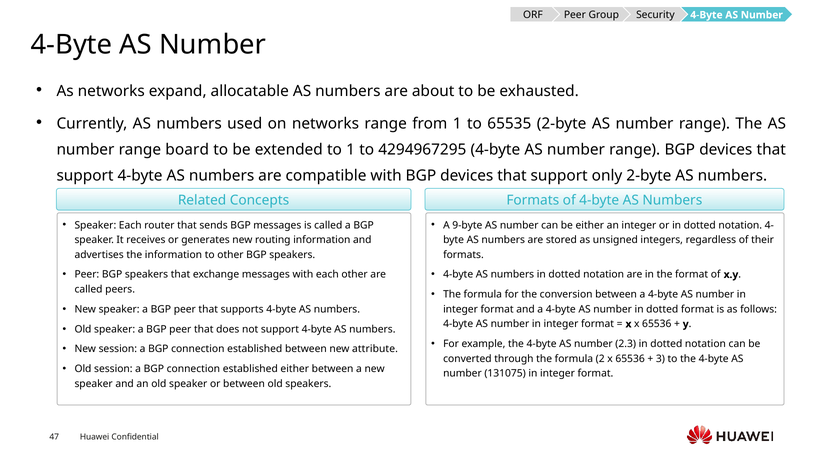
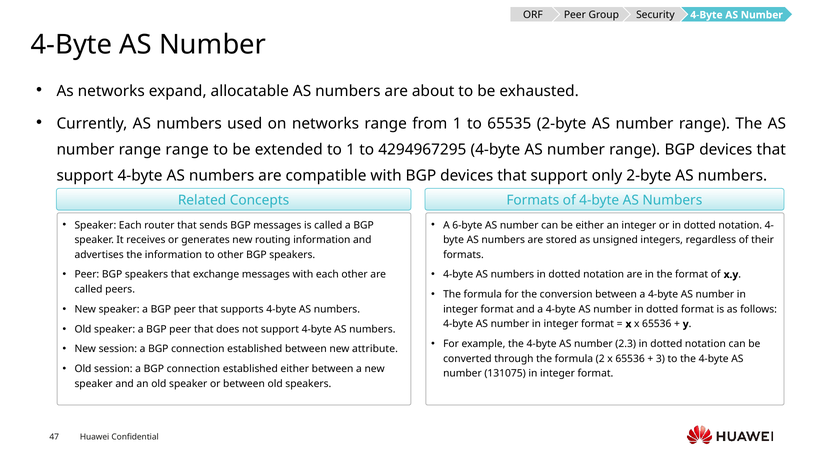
range board: board -> range (187, 150)
9-byte: 9-byte -> 6-byte (467, 225)
